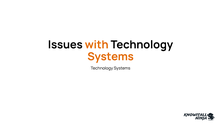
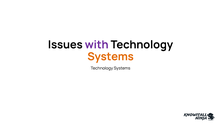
with colour: orange -> purple (97, 45)
